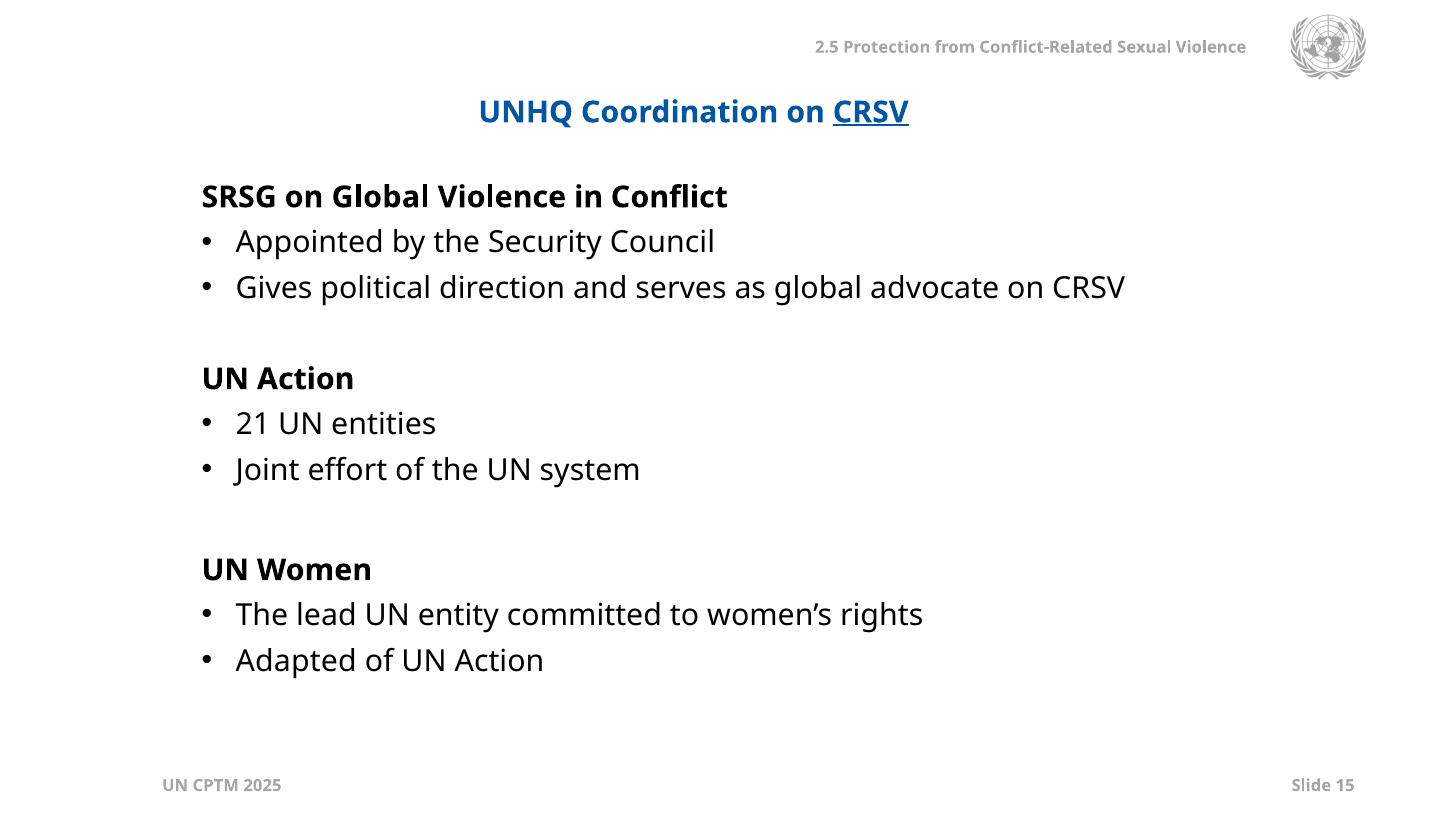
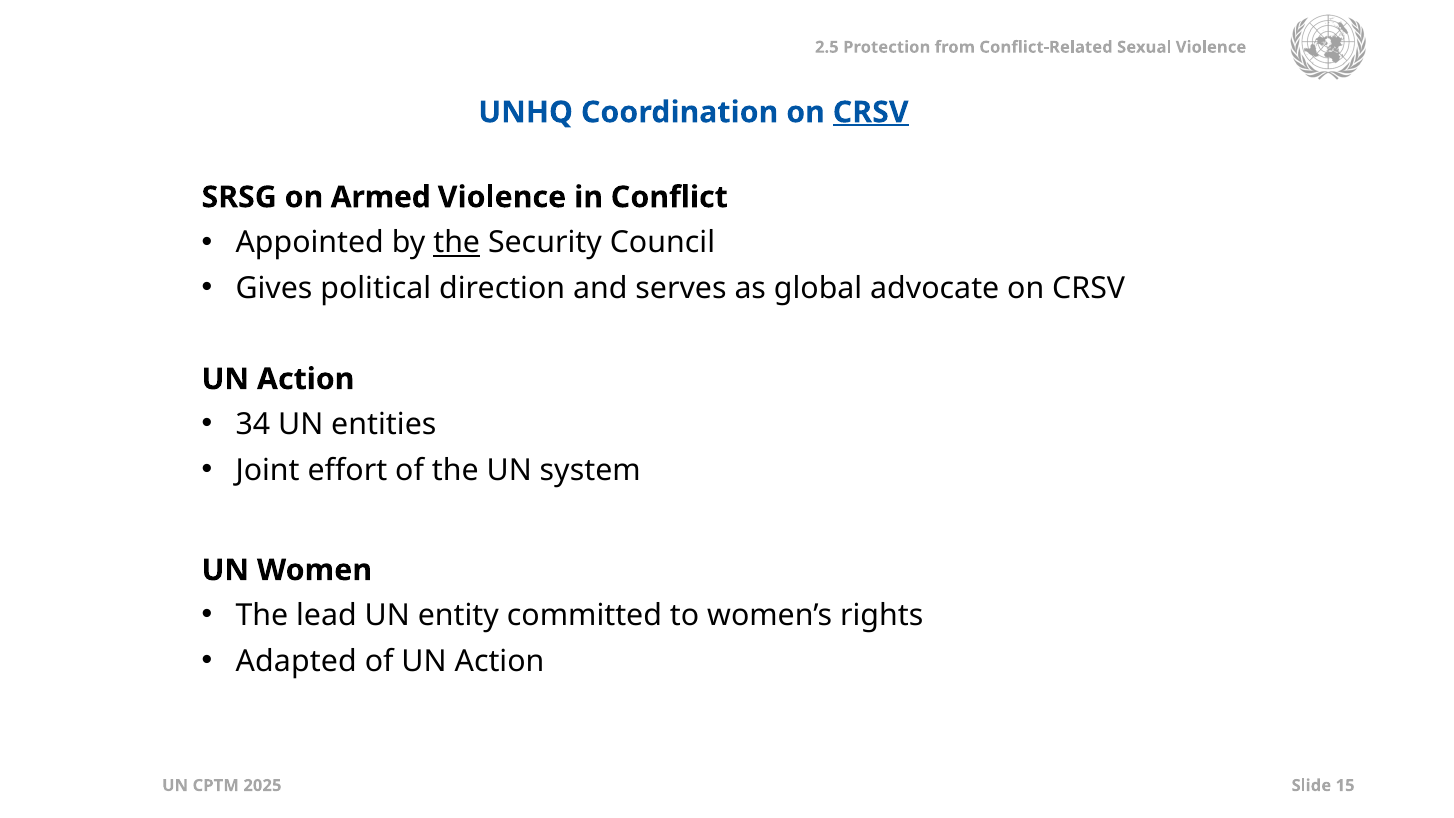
on Global: Global -> Armed (381, 197)
the underline: none -> present (457, 243)
21: 21 -> 34 (253, 425)
